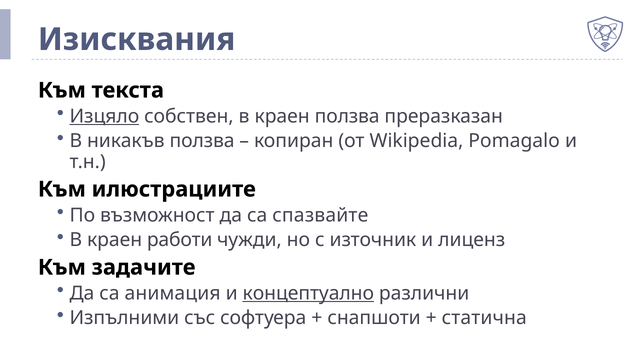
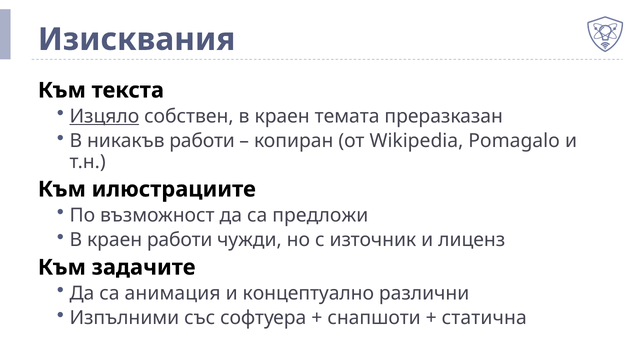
краен ползва: ползва -> темата (347, 116)
никакъв ползва: ползва -> работи (202, 141)
спазвайте: спазвайте -> предложи (320, 215)
концептуално underline: present -> none (308, 293)
